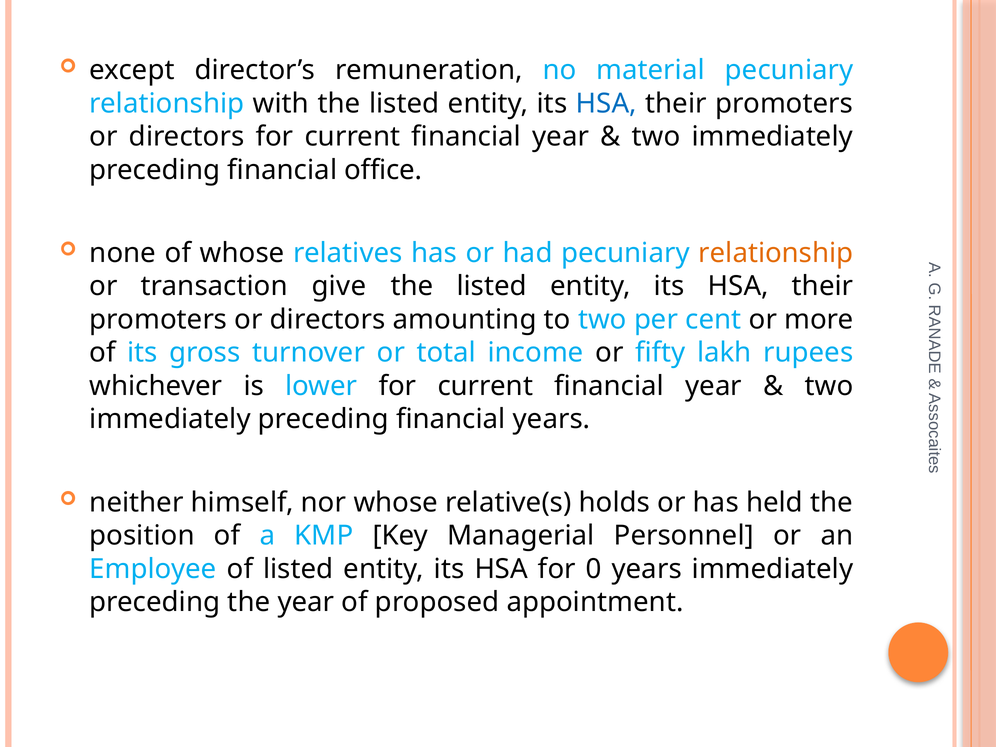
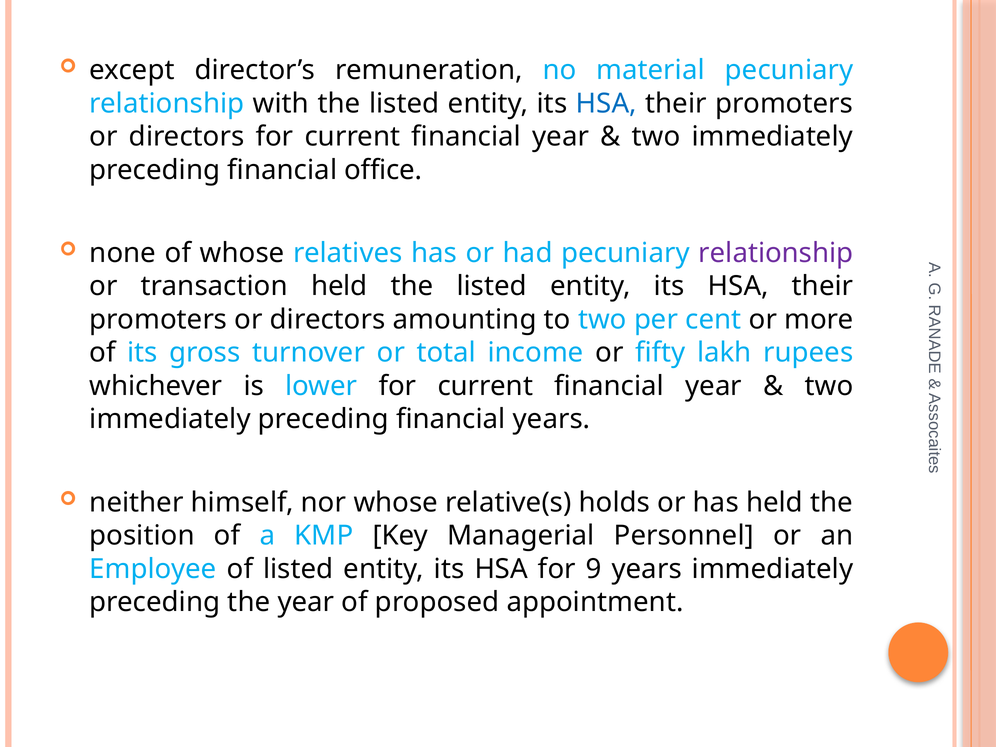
relationship colour: orange -> purple (776, 253)
transaction give: give -> held (339, 286)
0: 0 -> 9 (594, 569)
